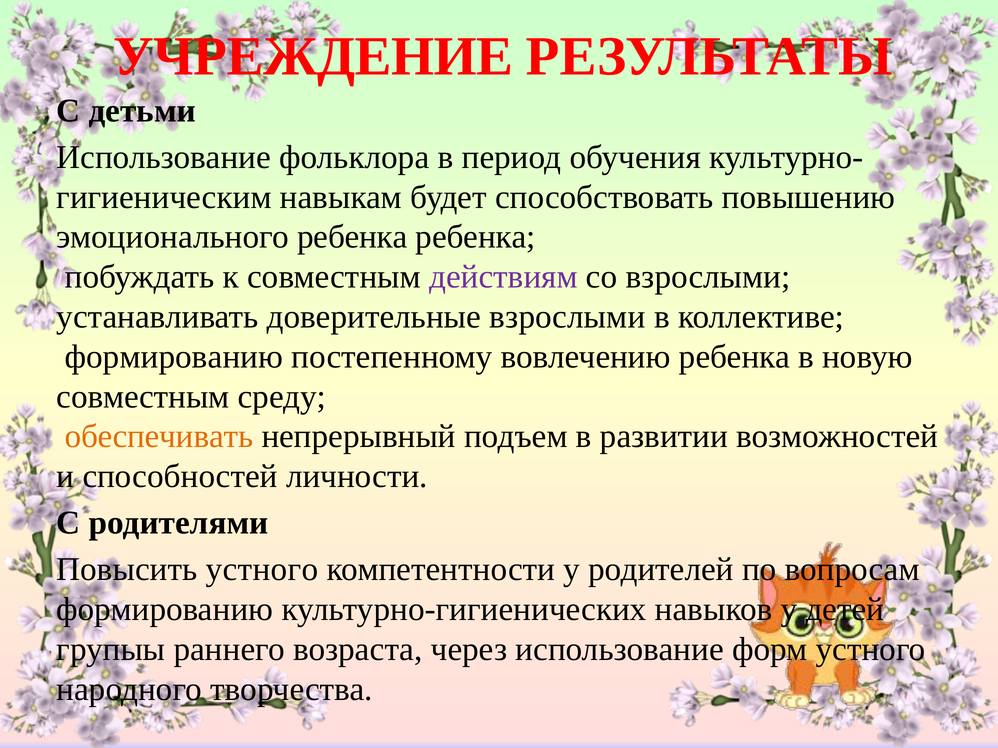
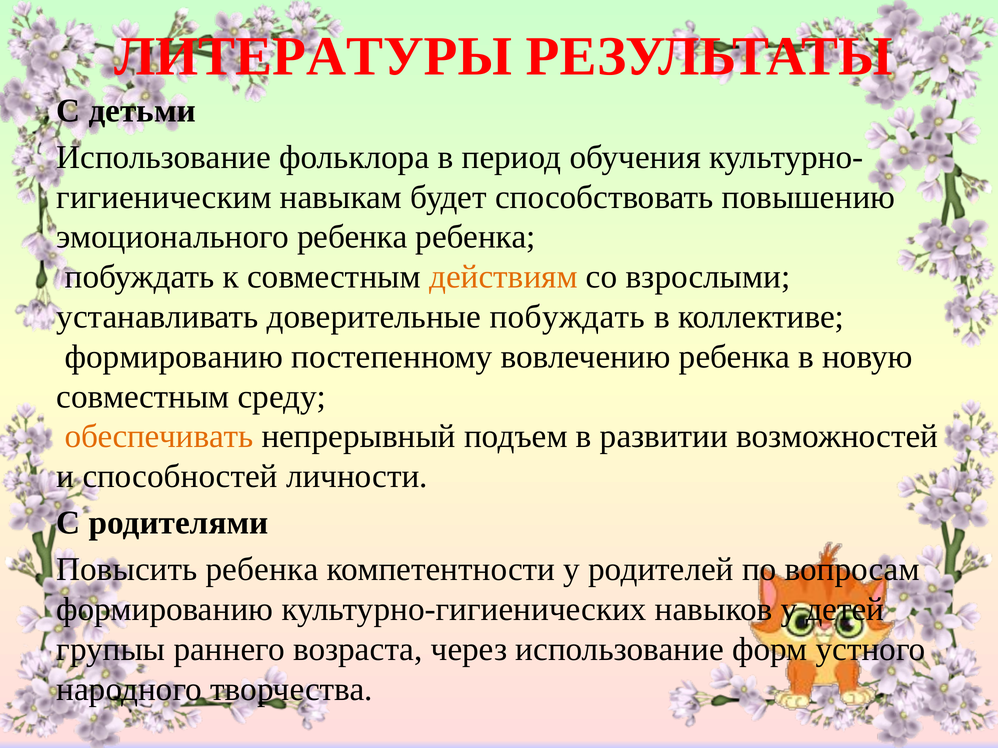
УЧРЕЖДЕНИЕ: УЧРЕЖДЕНИЕ -> ЛИТЕРАТУРЫ (313, 57)
действиям colour: purple -> orange (503, 277)
доверительные взрослыми: взрослыми -> побуждать (567, 317)
Повысить устного: устного -> ребенка (262, 570)
